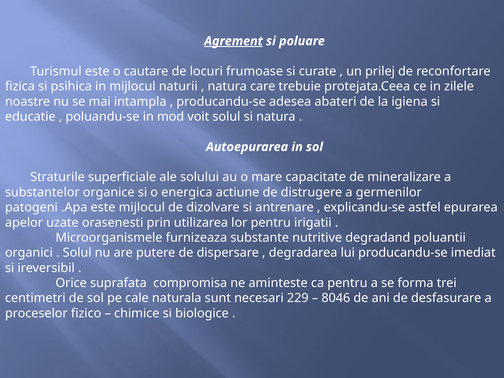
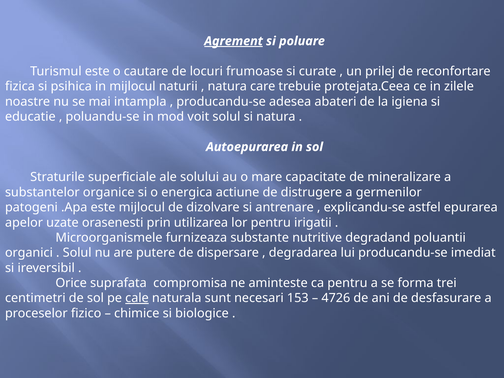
cale underline: none -> present (137, 298)
229: 229 -> 153 (298, 298)
8046: 8046 -> 4726 (336, 298)
